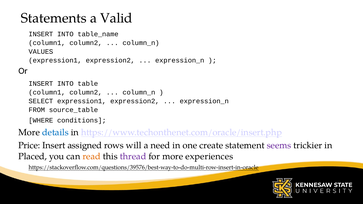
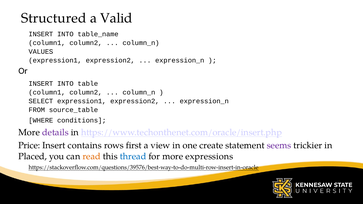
Statements: Statements -> Structured (54, 18)
details colour: blue -> purple (55, 132)
assigned: assigned -> contains (85, 146)
will: will -> first (134, 146)
need: need -> view (160, 146)
thread colour: purple -> blue (133, 156)
experiences: experiences -> expressions (209, 156)
